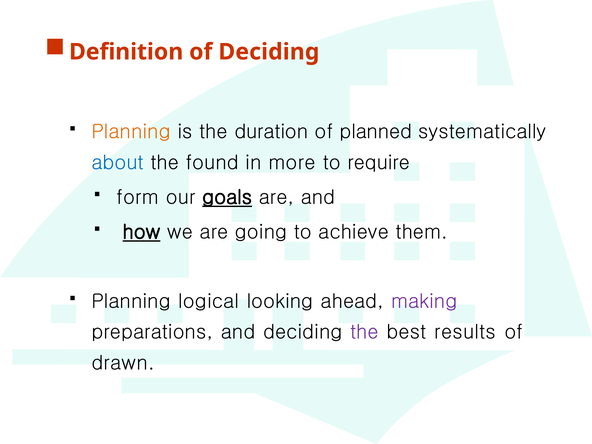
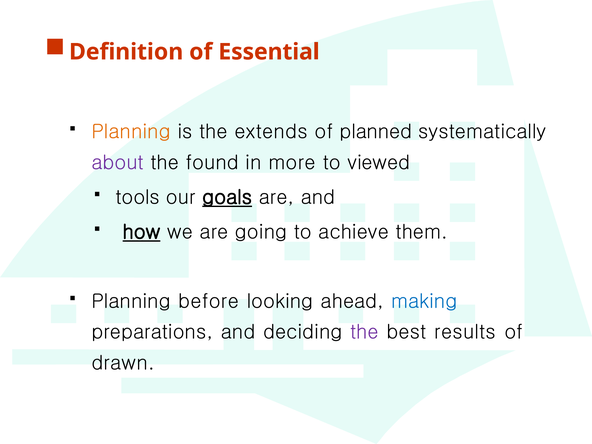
of Deciding: Deciding -> Essential (269, 52)
duration: duration -> extends (271, 132)
about colour: blue -> purple (118, 163)
require: require -> viewed (379, 163)
form: form -> tools (138, 197)
logical: logical -> before (209, 301)
making colour: purple -> blue (424, 301)
